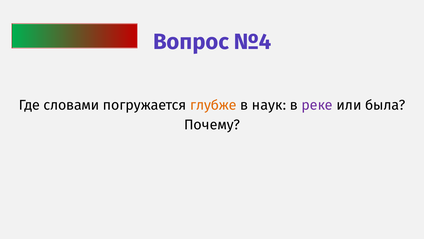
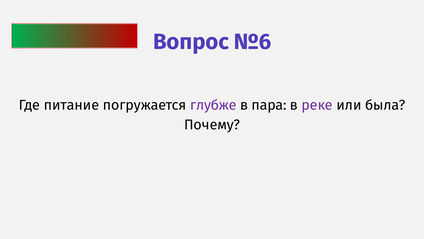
№4: №4 -> №6 (253, 42)
словами: словами -> питание (71, 105)
глубже colour: orange -> purple (213, 105)
наук: наук -> пара (269, 105)
